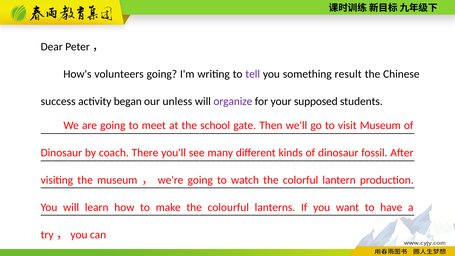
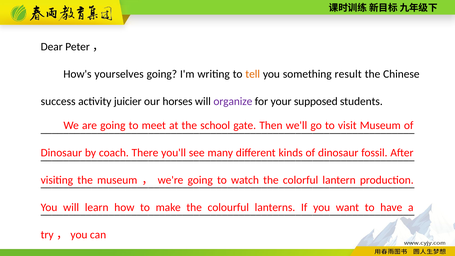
volunteers: volunteers -> yourselves (119, 74)
tell colour: purple -> orange (253, 74)
began: began -> juicier (128, 101)
unless: unless -> horses (178, 101)
